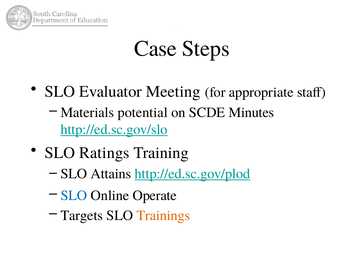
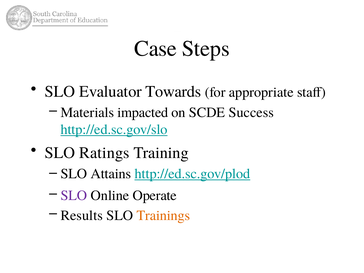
Meeting: Meeting -> Towards (173, 92)
potential: potential -> impacted (143, 112)
Minutes: Minutes -> Success (251, 112)
SLO colour: blue -> purple (74, 195)
Targets: Targets -> Results (82, 215)
